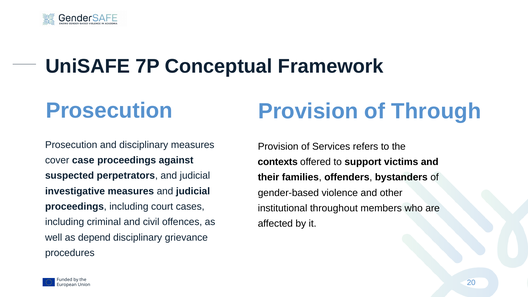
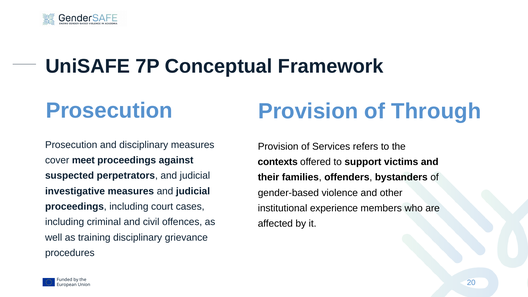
case: case -> meet (83, 160)
throughout: throughout -> experience (334, 208)
depend: depend -> training (94, 237)
